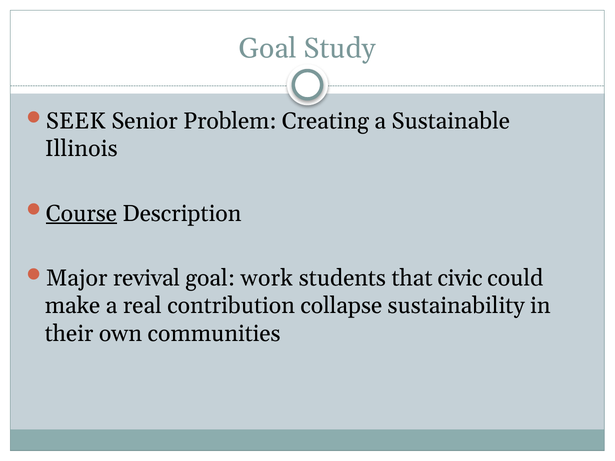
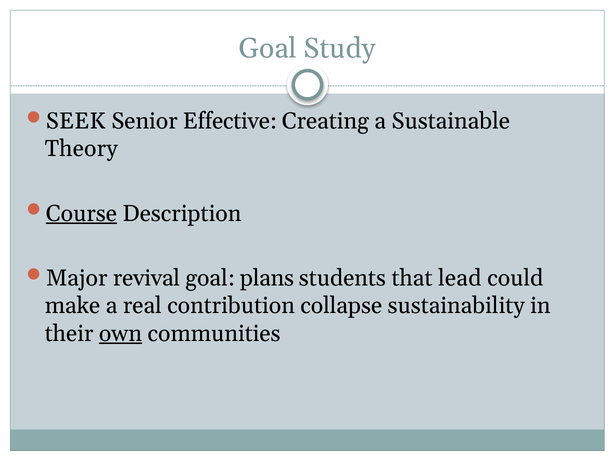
Problem: Problem -> Effective (230, 121)
Illinois: Illinois -> Theory (81, 149)
work: work -> plans (267, 278)
civic: civic -> lead (460, 278)
own underline: none -> present (120, 334)
